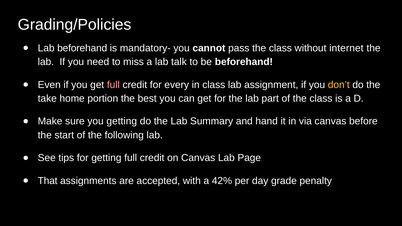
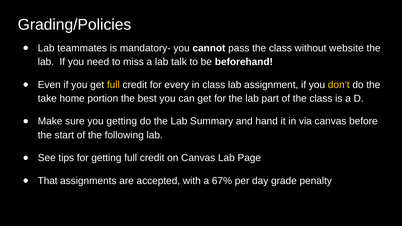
Lab beforehand: beforehand -> teammates (82, 48)
internet: internet -> website (346, 48)
full colour: pink -> yellow (113, 85)
42%: 42% -> 67% (222, 181)
